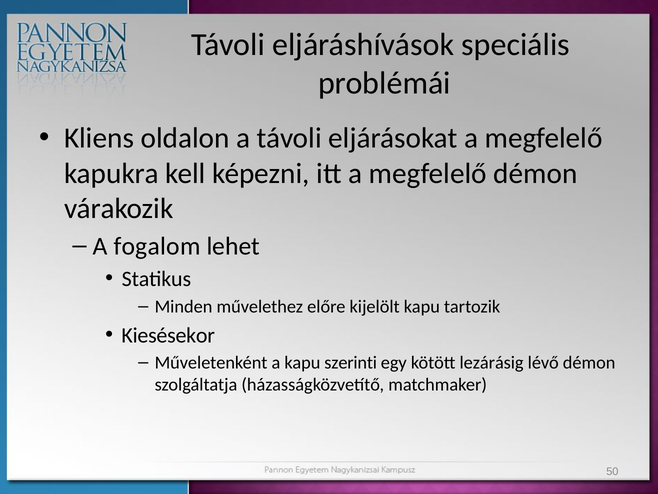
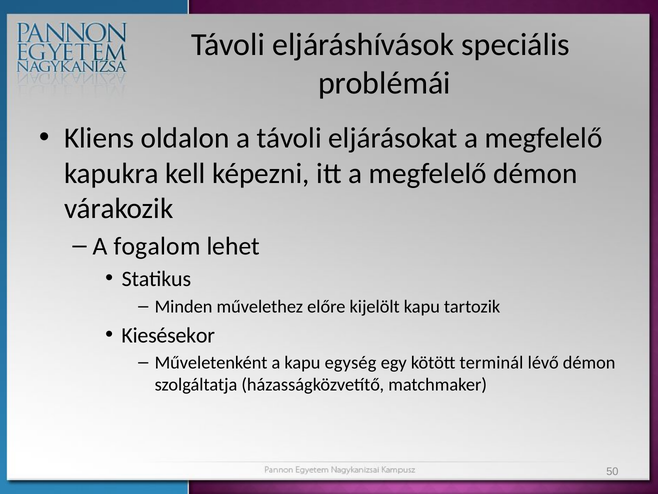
szerinti: szerinti -> egység (351, 363)
lezárásig: lezárásig -> terminál (492, 363)
